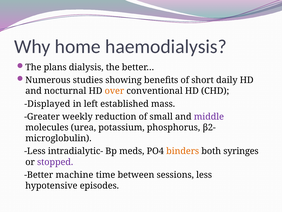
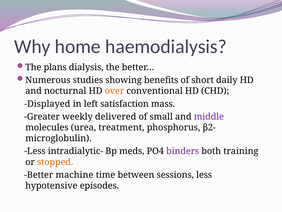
established: established -> satisfaction (125, 104)
reduction: reduction -> delivered (116, 116)
potassium: potassium -> treatment (121, 127)
binders colour: orange -> purple (183, 151)
syringes: syringes -> training (241, 151)
stopped colour: purple -> orange (55, 162)
